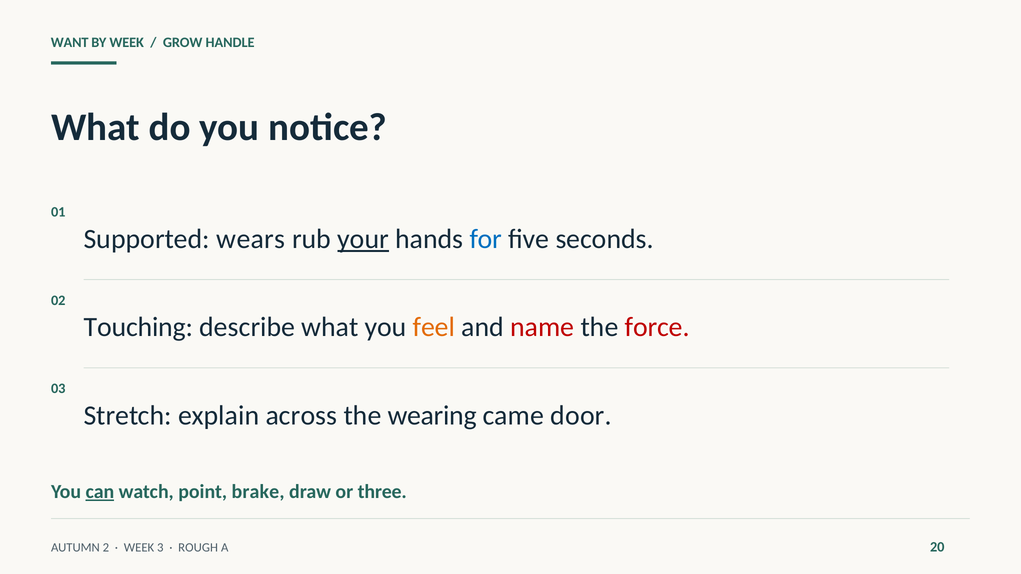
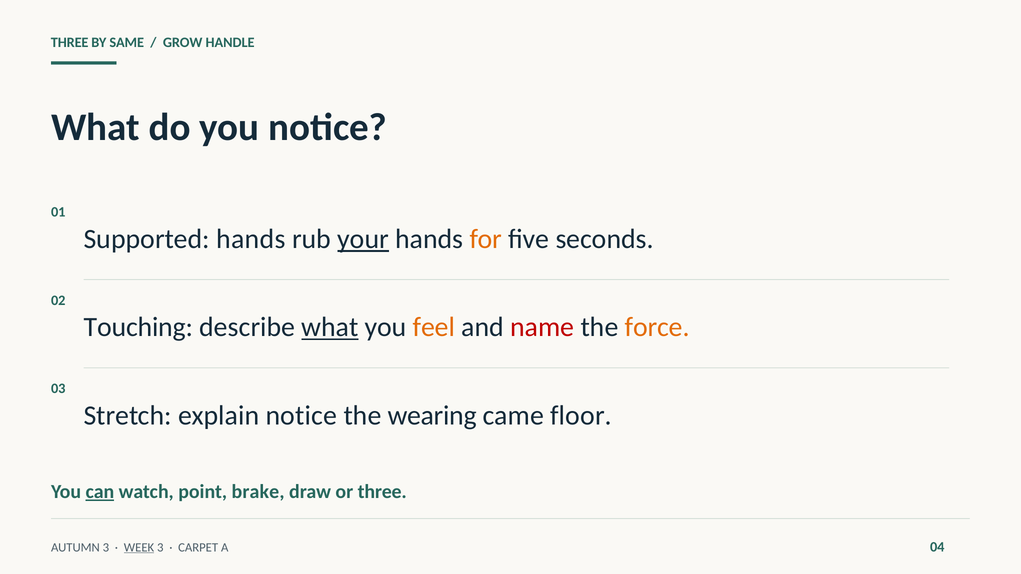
WANT: WANT -> THREE (70, 43)
BY WEEK: WEEK -> SAME (127, 43)
Supported wears: wears -> hands (251, 239)
for colour: blue -> orange (486, 239)
what underline: none -> present (330, 327)
force colour: red -> orange (657, 327)
explain across: across -> notice (301, 416)
door: door -> floor (581, 416)
AUTUMN 2: 2 -> 3 (106, 548)
WEEK underline: none -> present (139, 548)
ROUGH: ROUGH -> CARPET (198, 548)
20: 20 -> 04 (937, 547)
